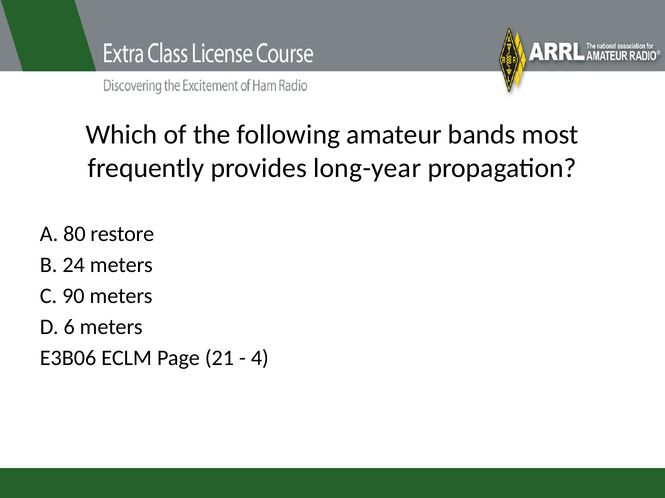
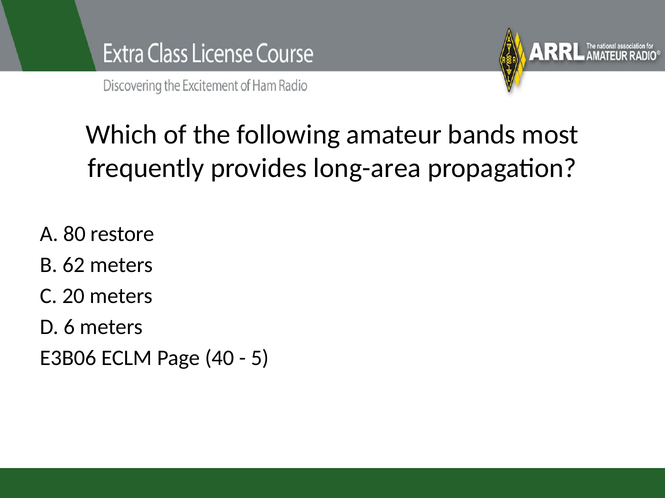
long-year: long-year -> long-area (367, 168)
24: 24 -> 62 (74, 265)
90: 90 -> 20 (73, 296)
21: 21 -> 40 (219, 358)
4: 4 -> 5 (260, 358)
